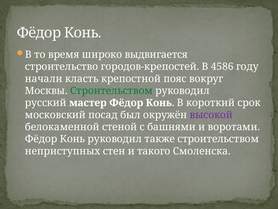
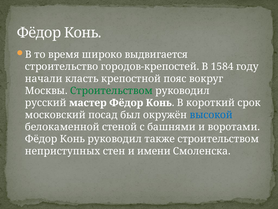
4586: 4586 -> 1584 (222, 66)
высокой colour: purple -> blue (211, 115)
такого: такого -> имени (154, 151)
